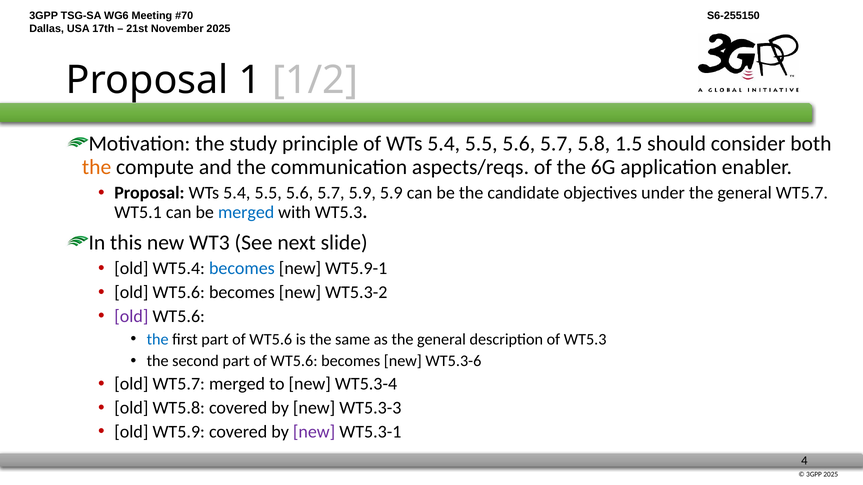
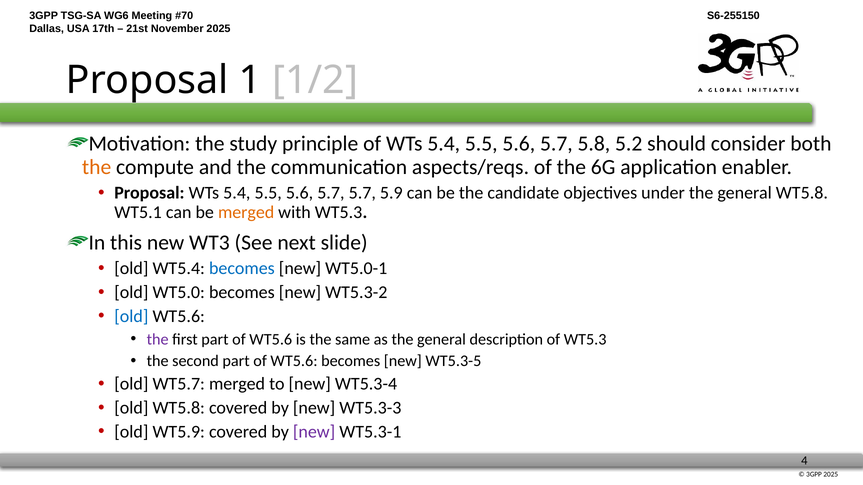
1.5: 1.5 -> 5.2 (629, 144)
5.7 5.9: 5.9 -> 5.7 (362, 193)
general WT5.7: WT5.7 -> WT5.8 (802, 193)
merged colour: blue -> orange (246, 213)
WT5.9-1: WT5.9-1 -> WT5.0-1 (356, 269)
WT5.6: WT5.6 -> WT5.0 (179, 293)
old colour: purple -> blue (131, 317)
the colour: blue -> purple (158, 339)
WT5.3-6: WT5.3-6 -> WT5.3-5 (453, 361)
